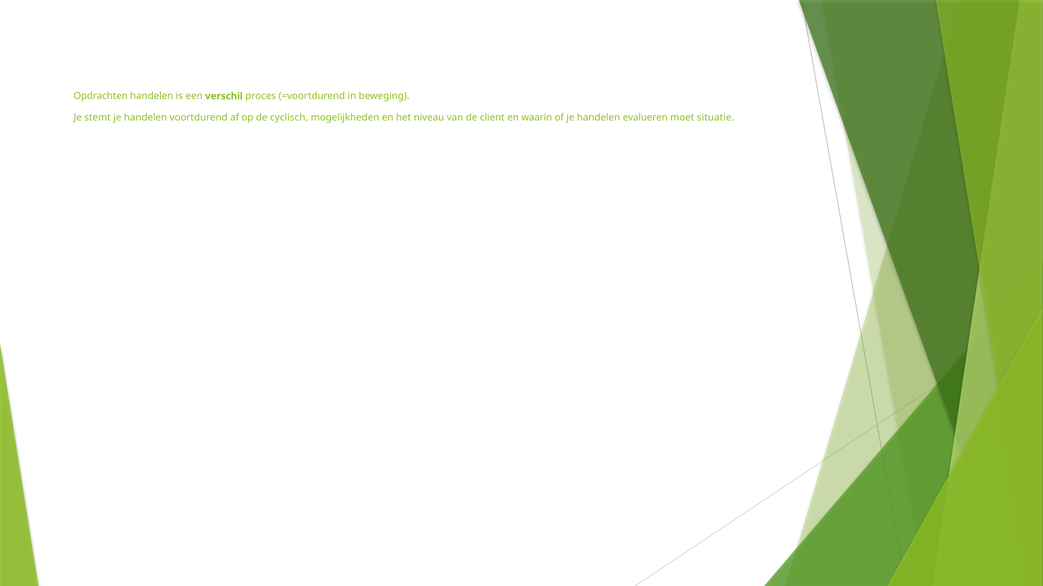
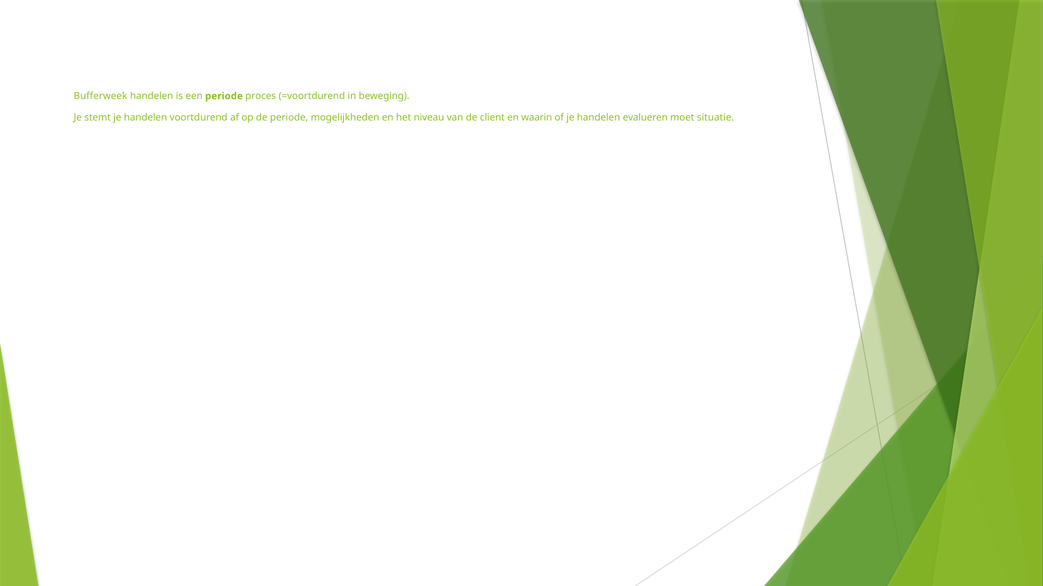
Opdrachten: Opdrachten -> Bufferweek (101, 96)
een verschil: verschil -> periode (224, 96)
de cyclisch: cyclisch -> periode (289, 117)
